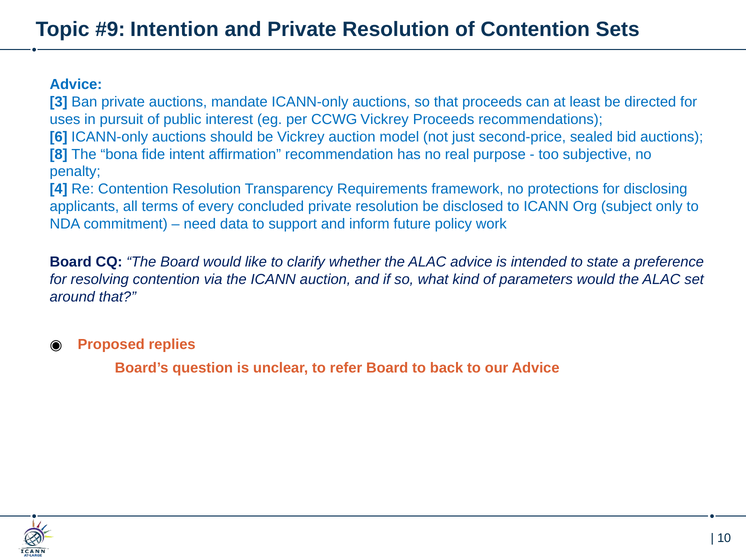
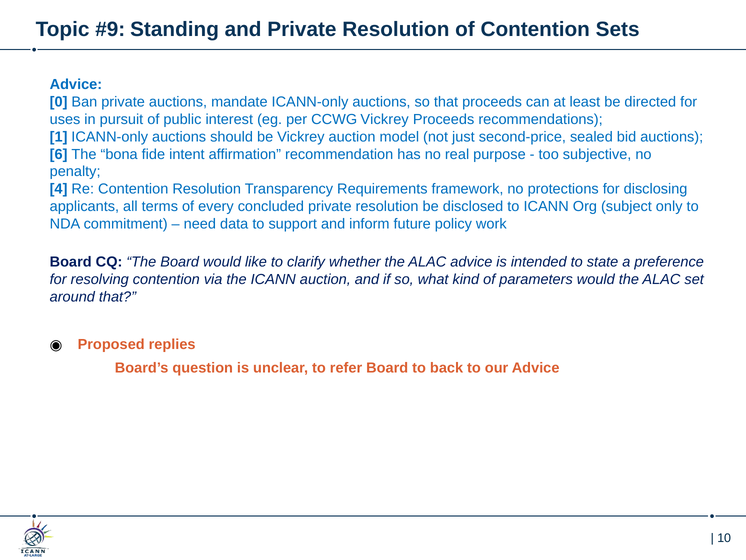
Intention: Intention -> Standing (175, 29)
3: 3 -> 0 (59, 102)
6: 6 -> 1 (59, 137)
8: 8 -> 6 (59, 154)
